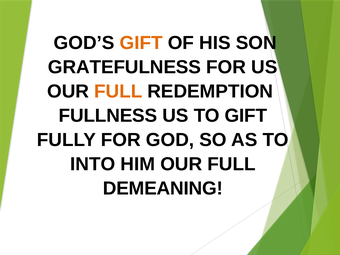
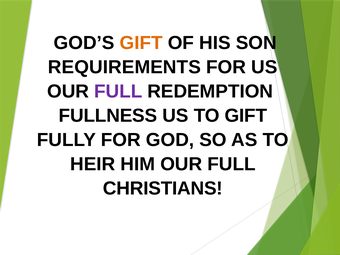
GRATEFULNESS: GRATEFULNESS -> REQUIREMENTS (124, 67)
FULL colour: orange -> purple (118, 91)
INTO: INTO -> HEIR (93, 164)
DEMEANING: DEMEANING -> CHRISTIANS (163, 188)
